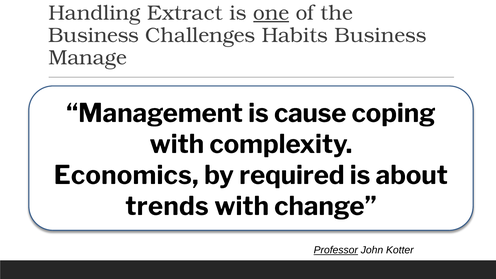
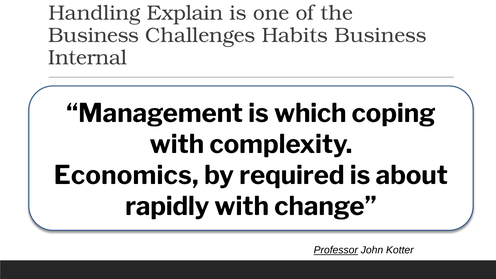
Extract: Extract -> Explain (185, 13)
one underline: present -> none (271, 13)
Manage: Manage -> Internal (88, 58)
cause: cause -> which (310, 113)
trends: trends -> rapidly (167, 206)
